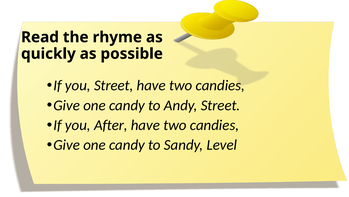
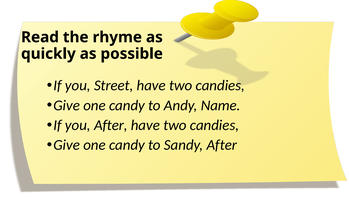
Andy Street: Street -> Name (221, 105)
Sandy Level: Level -> After (222, 144)
